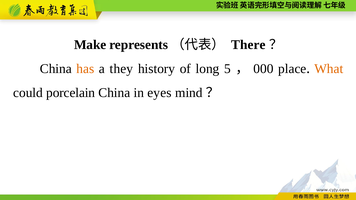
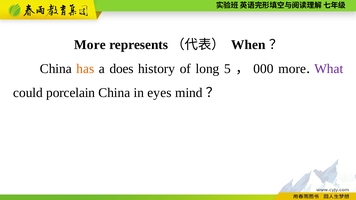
Make: Make -> More (90, 45)
There: There -> When (248, 45)
they: they -> does (122, 69)
place: place -> more (292, 69)
What colour: orange -> purple (329, 69)
